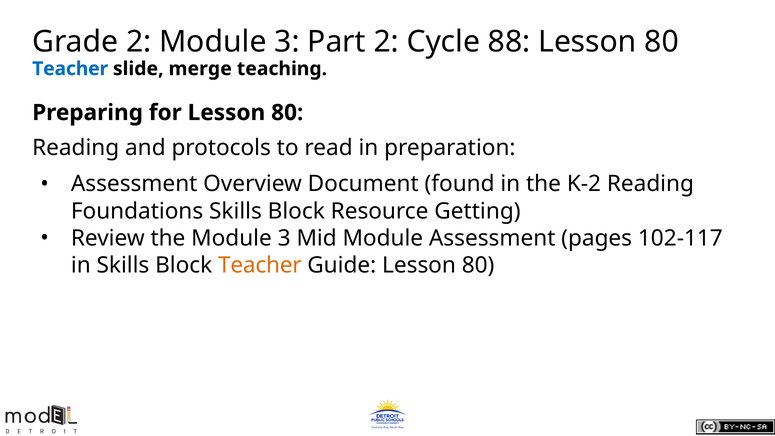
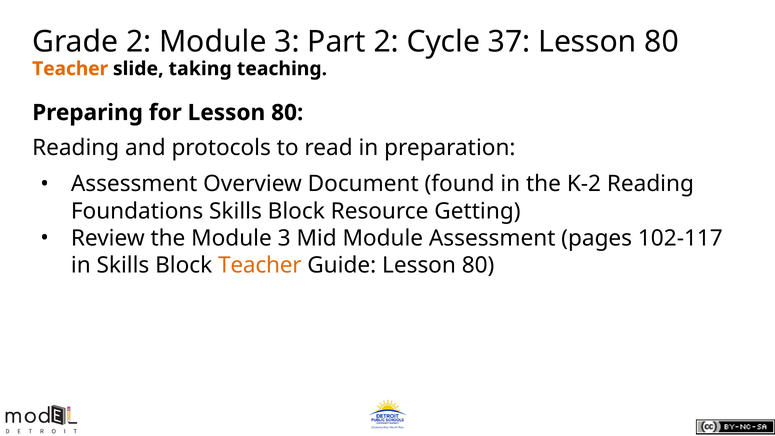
88: 88 -> 37 (509, 42)
Teacher colour: blue -> orange (70, 69)
merge: merge -> taking (200, 69)
